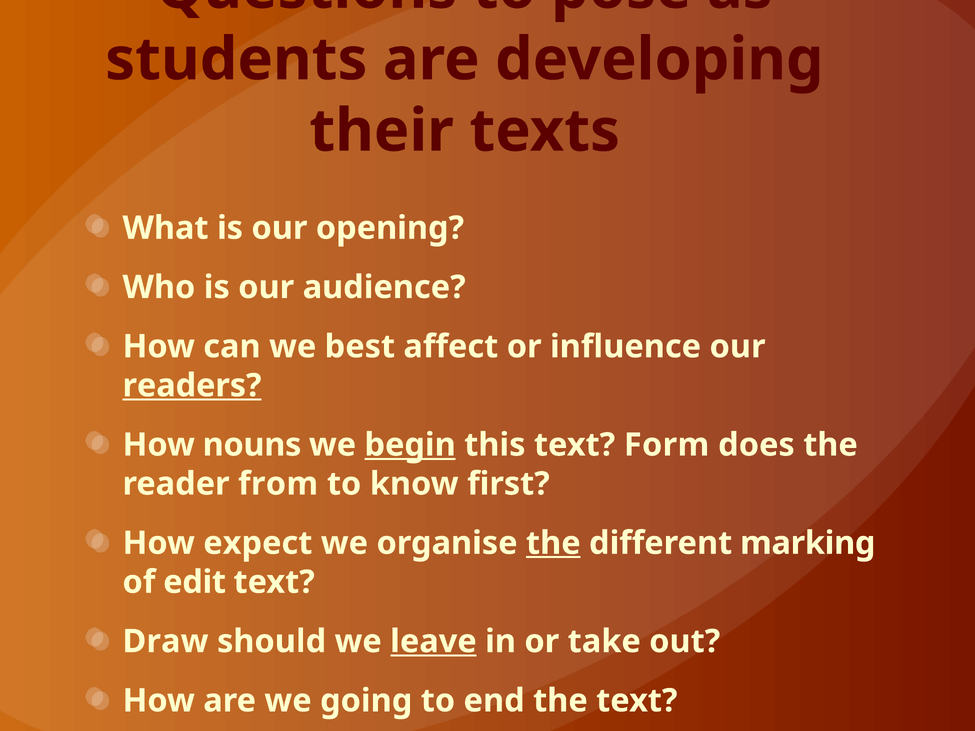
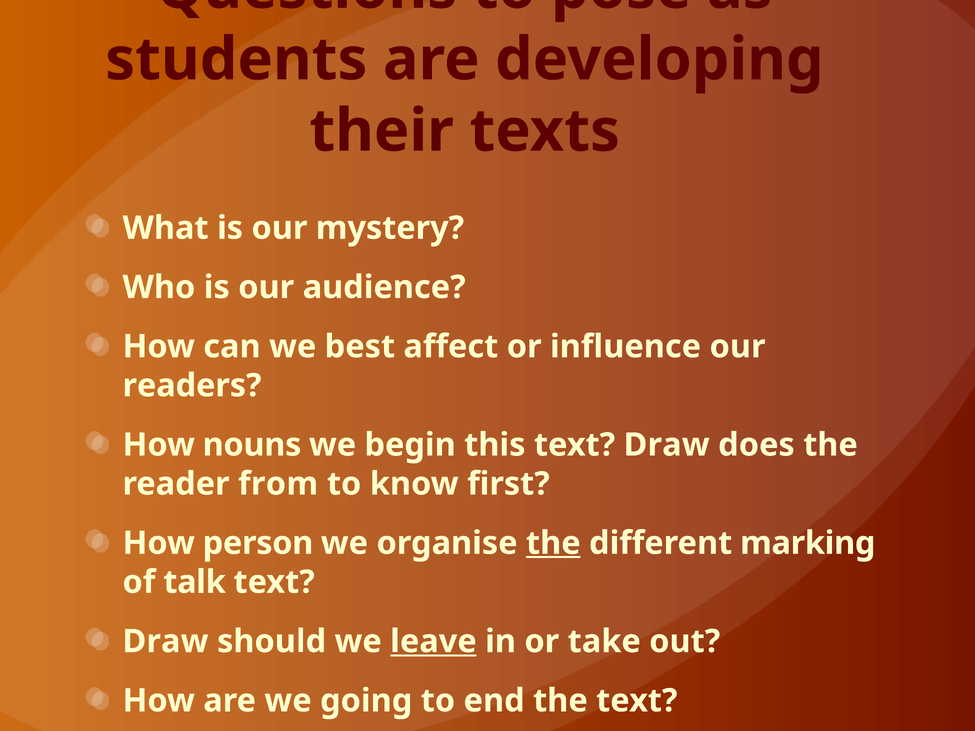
opening: opening -> mystery (390, 228)
readers underline: present -> none (192, 386)
begin underline: present -> none (410, 445)
this text Form: Form -> Draw (667, 445)
expect: expect -> person (258, 543)
edit: edit -> talk (195, 582)
